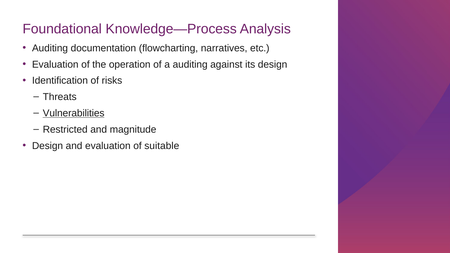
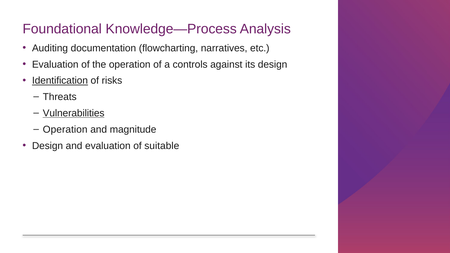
a auditing: auditing -> controls (190, 64)
Identification underline: none -> present (60, 81)
Restricted: Restricted -> Operation (65, 130)
